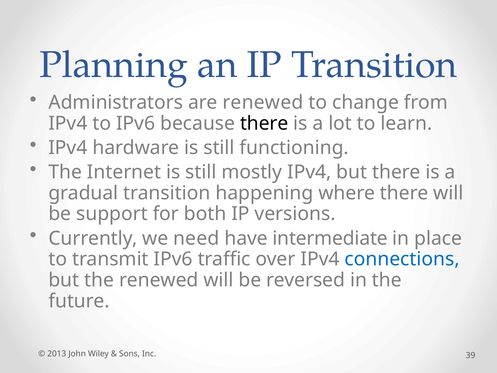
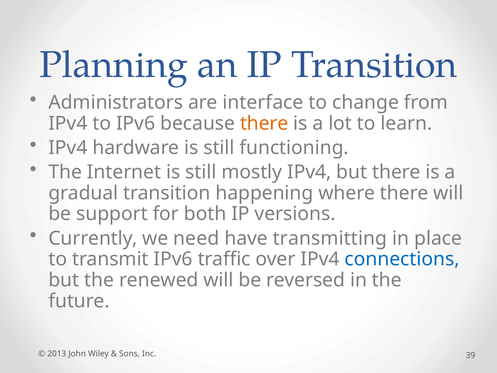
are renewed: renewed -> interface (263, 102)
there colour: black -> orange (264, 123)
intermediate: intermediate -> transmitting (330, 238)
